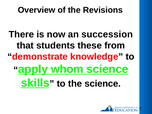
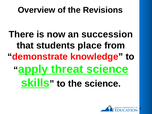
these: these -> place (90, 45)
whom: whom -> threat (67, 69)
